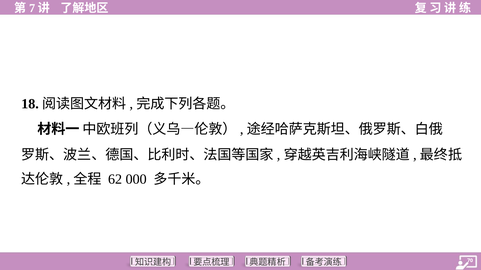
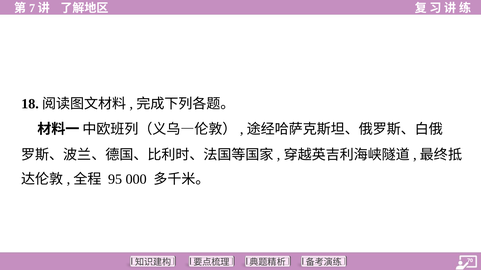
62: 62 -> 95 (115, 180)
